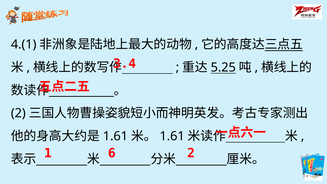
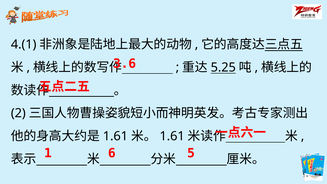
3.4: 3.4 -> 3.6 (125, 64)
6 2: 2 -> 5 (191, 153)
